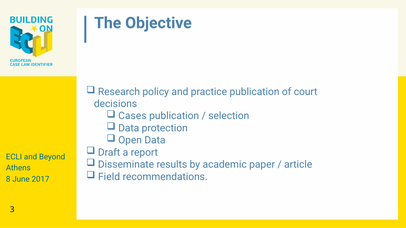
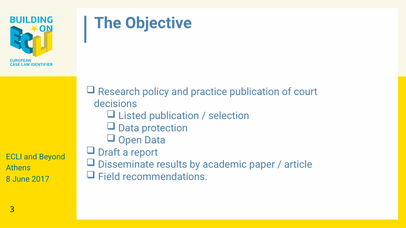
Cases: Cases -> Listed (132, 116)
